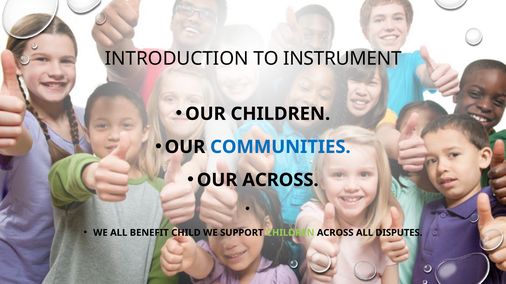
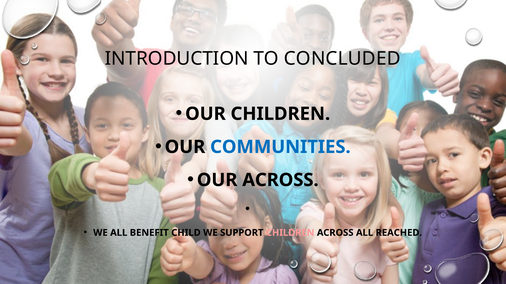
INSTRUMENT: INSTRUMENT -> CONCLUDED (342, 59)
CHILDREN colour: light green -> pink (290, 233)
DISPUTES: DISPUTES -> REACHED (399, 233)
